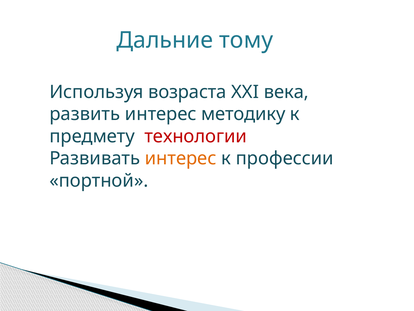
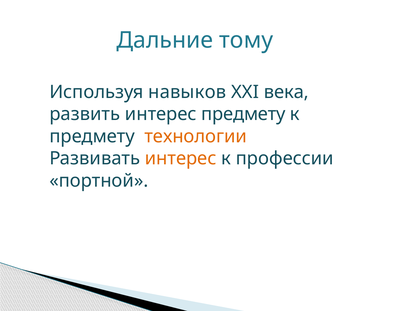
возраста: возраста -> навыков (187, 92)
интерес методику: методику -> предмету (243, 114)
технологии colour: red -> orange (196, 136)
